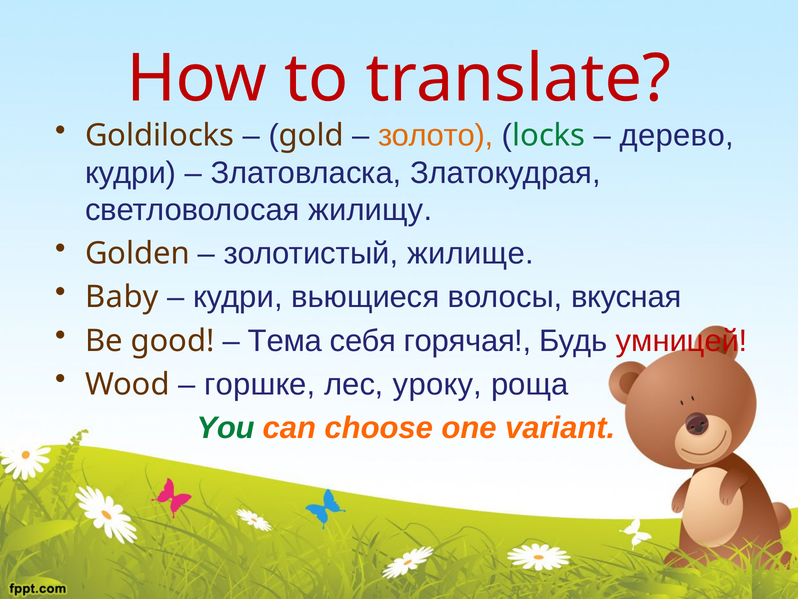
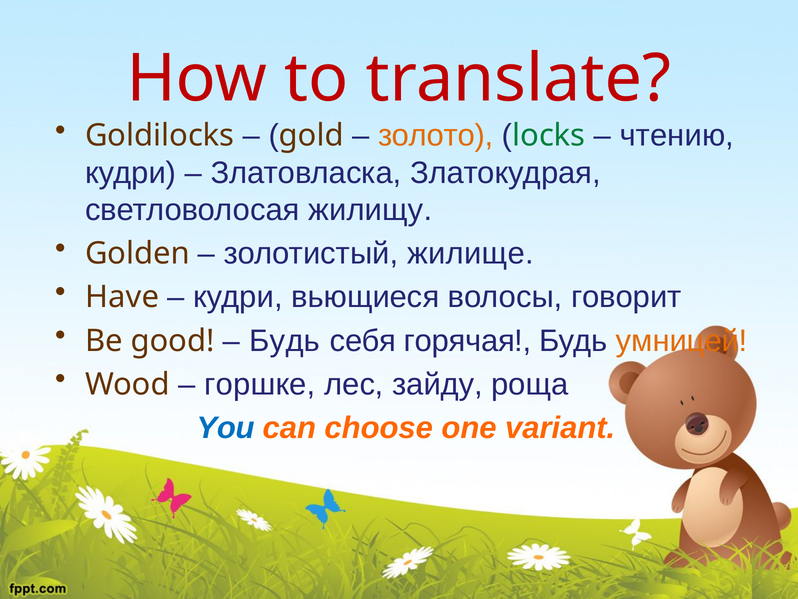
дерево: дерево -> чтению (677, 136)
Baby: Baby -> Have (122, 297)
вкусная: вкусная -> говорит (626, 297)
Тема: Тема -> Будь (285, 340)
умницей colour: red -> orange (682, 340)
уроку: уроку -> зайду (438, 384)
You colour: green -> blue (226, 427)
